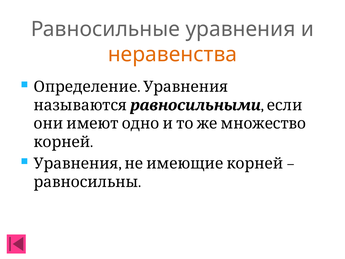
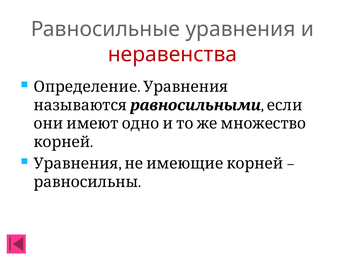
неравенства colour: orange -> red (172, 54)
